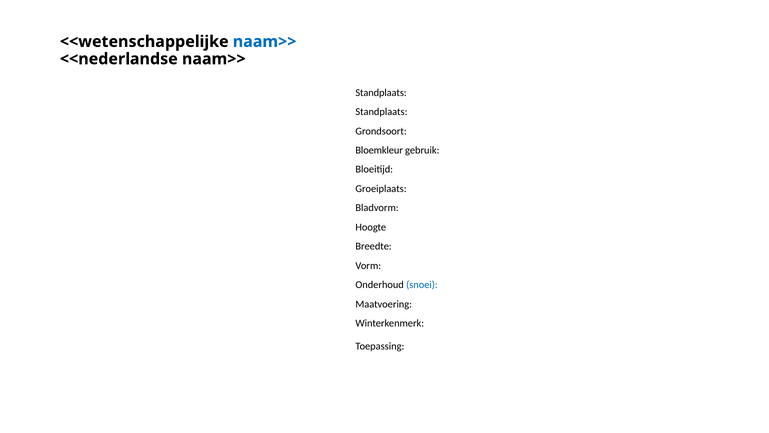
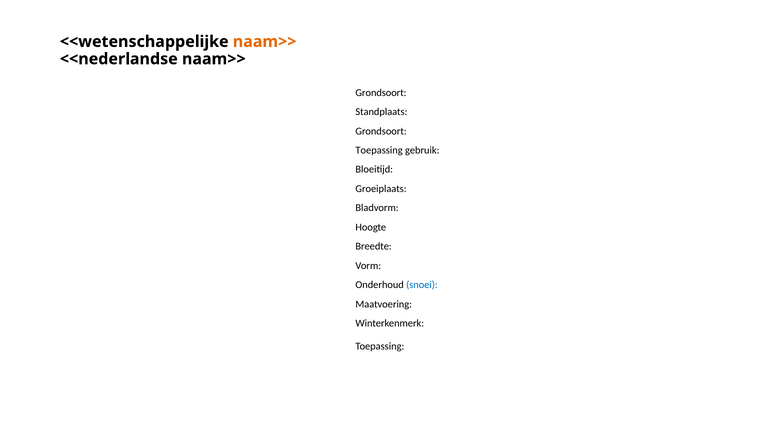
naam>> colour: blue -> orange (265, 42)
Standplaats: Standplaats -> Grondsoort (381, 93)
Bloemkleur: Bloemkleur -> Toepassing (379, 150)
